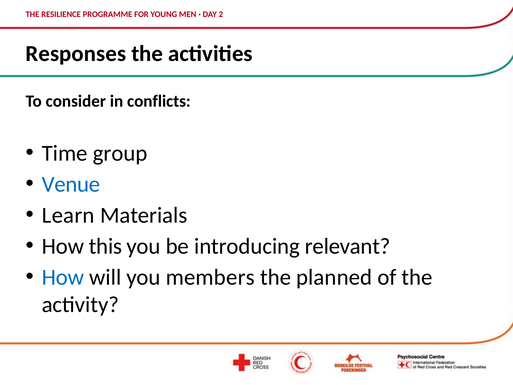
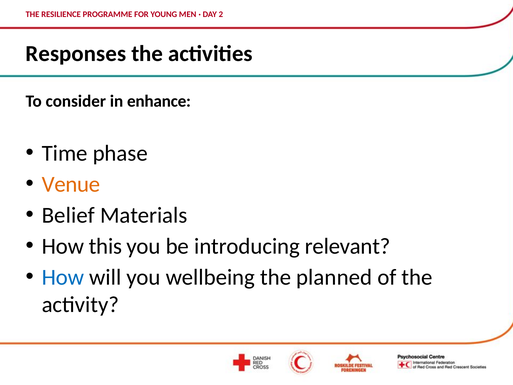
conflicts: conflicts -> enhance (159, 101)
group: group -> phase (120, 153)
Venue colour: blue -> orange (71, 184)
Learn: Learn -> Belief (68, 215)
members: members -> wellbeing (210, 277)
